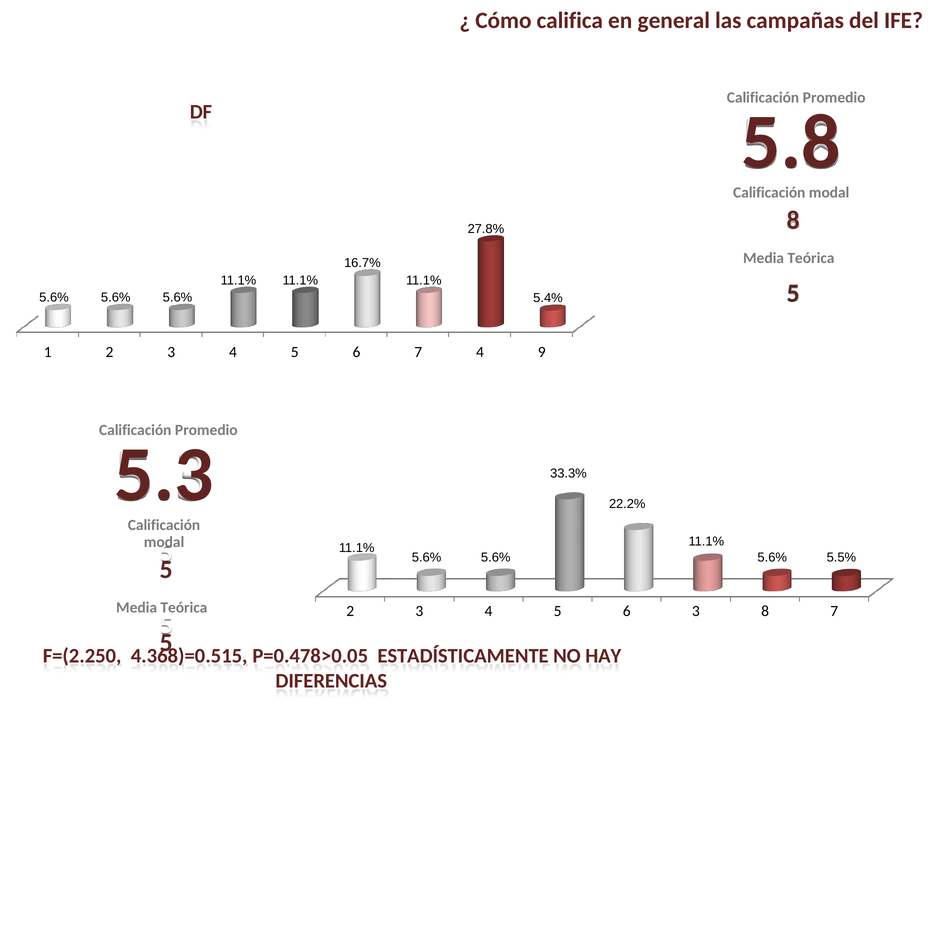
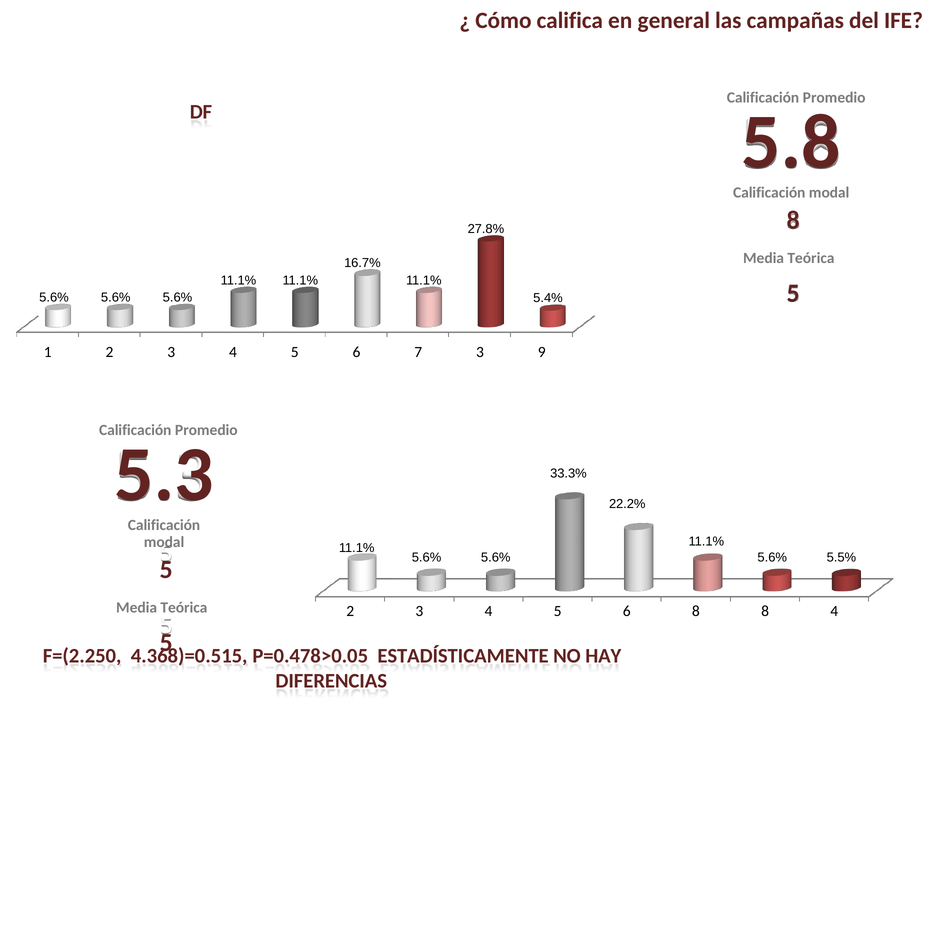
7 4: 4 -> 3 (480, 352)
6 3: 3 -> 8 (696, 611)
8 7: 7 -> 4 (834, 611)
